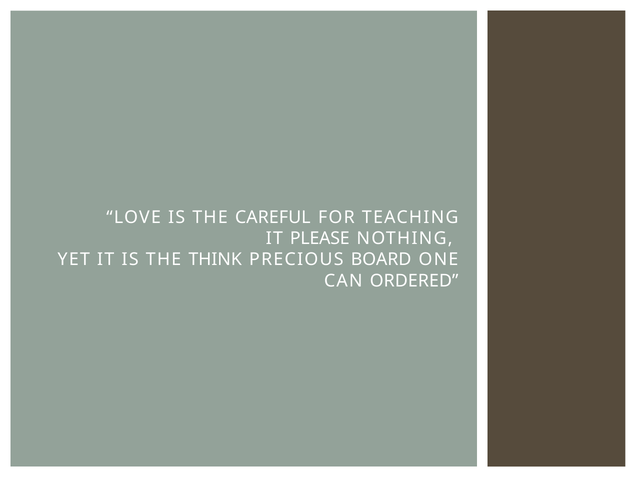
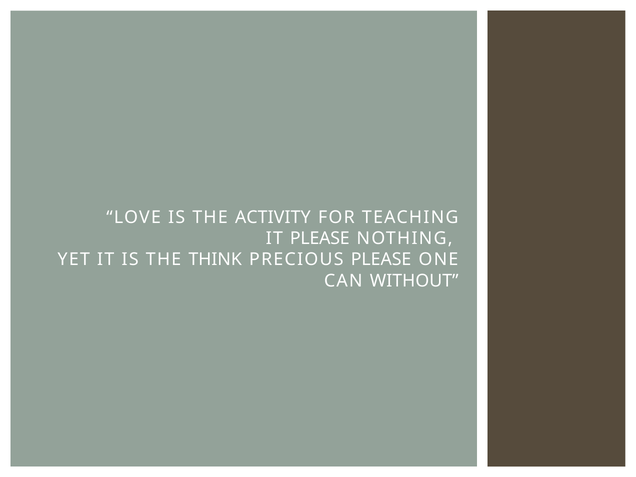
CAREFUL: CAREFUL -> ACTIVITY (273, 217)
PRECIOUS BOARD: BOARD -> PLEASE (381, 260)
ORDERED: ORDERED -> WITHOUT (414, 281)
